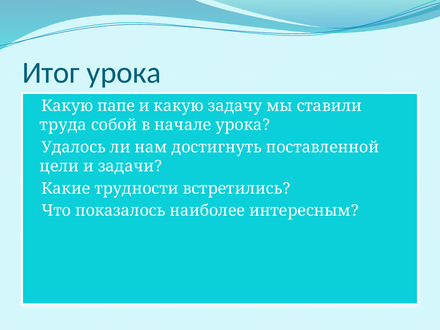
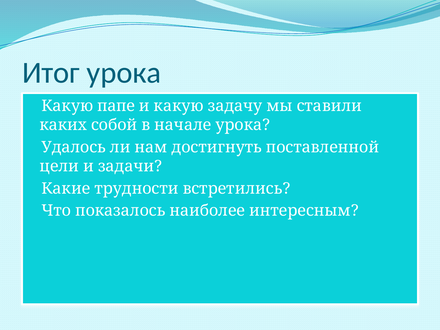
труда: труда -> каких (63, 125)
